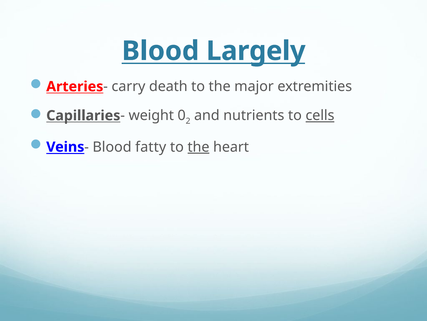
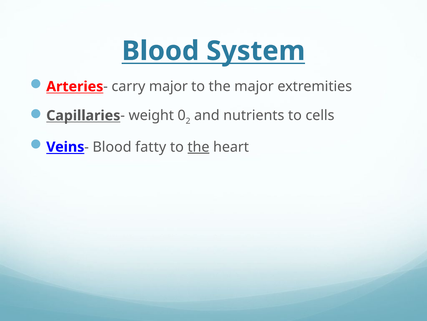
Largely: Largely -> System (256, 51)
carry death: death -> major (168, 86)
cells underline: present -> none (320, 115)
